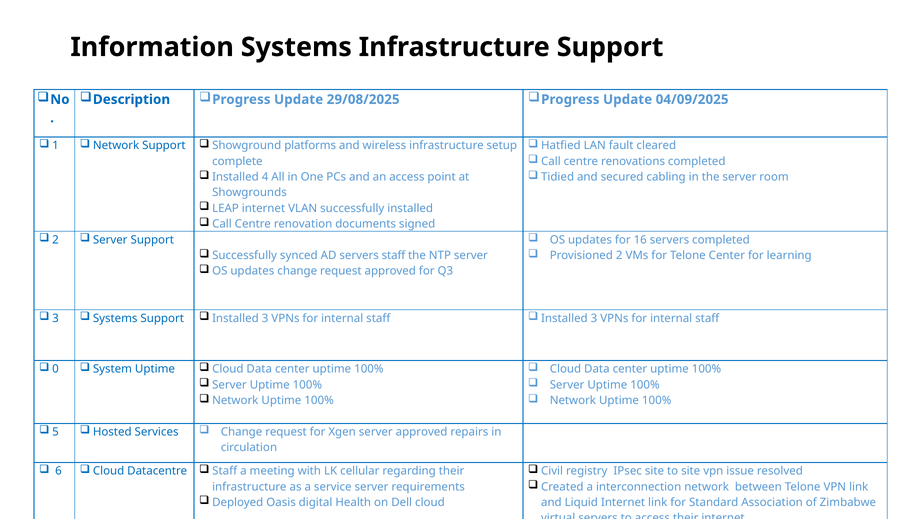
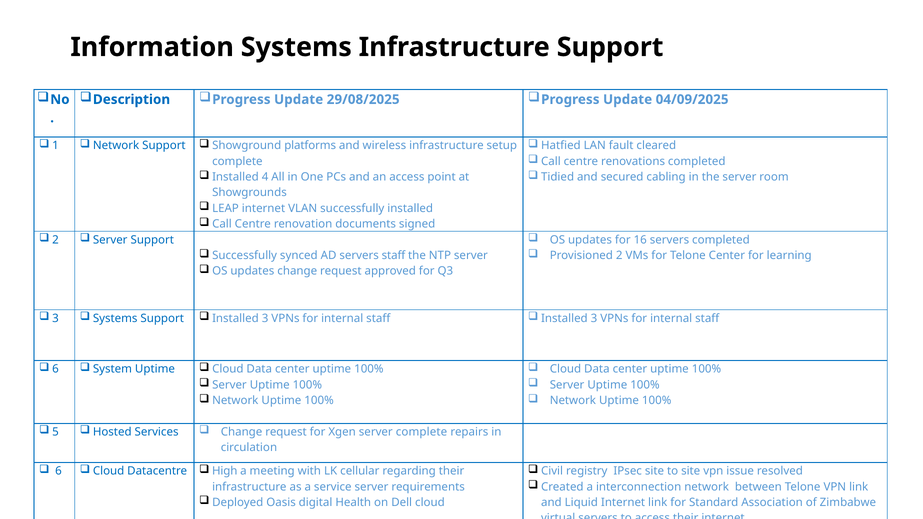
0: 0 -> 6 (55, 369)
server approved: approved -> complete (422, 432)
Staff: Staff -> High (225, 471)
